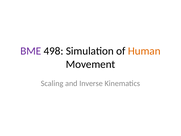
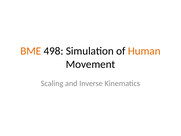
BME colour: purple -> orange (31, 51)
